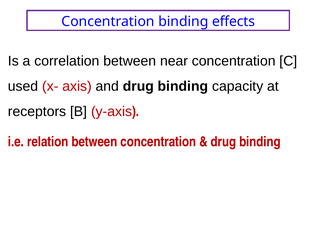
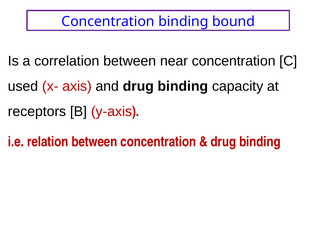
effects: effects -> bound (233, 21)
